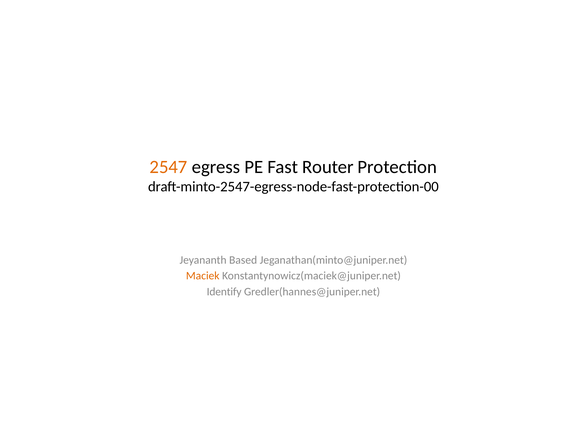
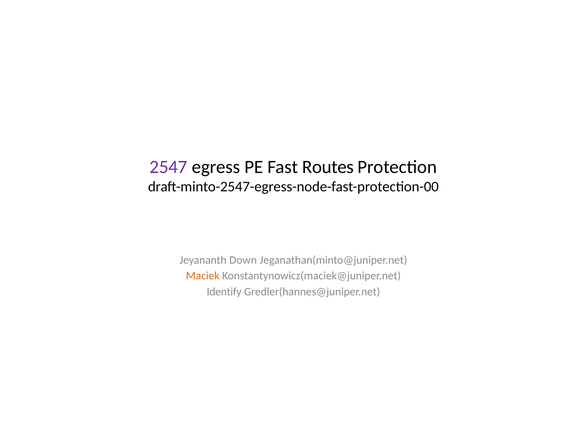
2547 colour: orange -> purple (168, 167)
Router: Router -> Routes (328, 167)
Based: Based -> Down (243, 260)
